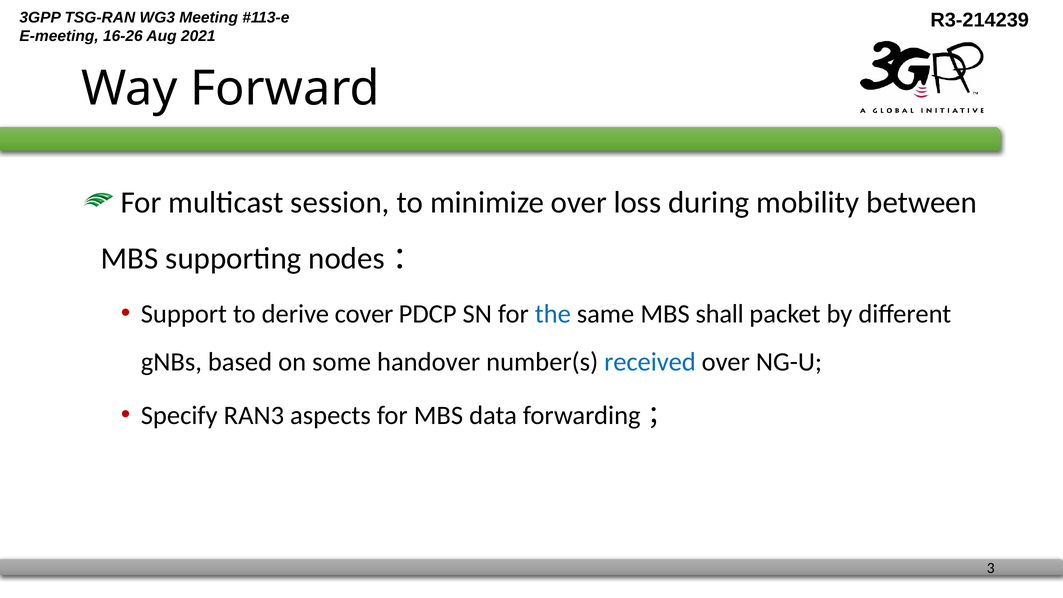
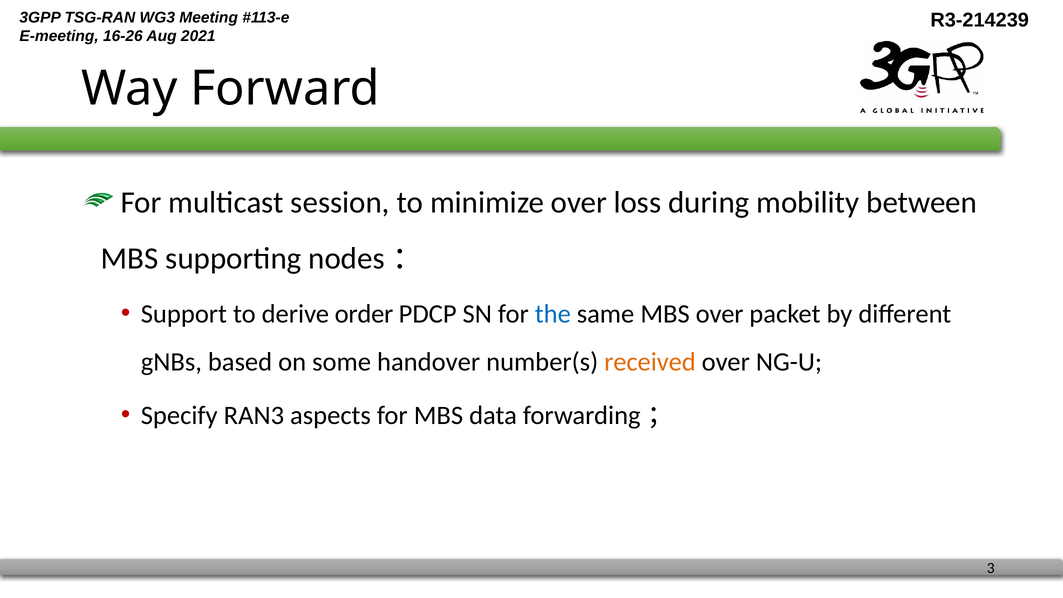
cover: cover -> order (364, 314)
MBS shall: shall -> over (720, 314)
received colour: blue -> orange (650, 362)
